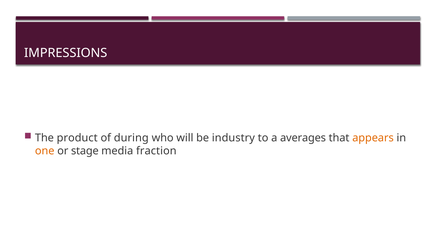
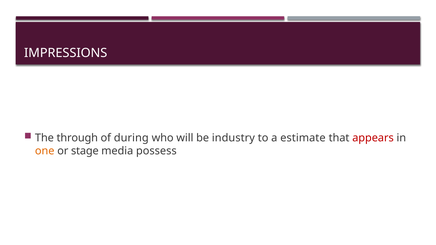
product: product -> through (77, 138)
averages: averages -> estimate (303, 138)
appears colour: orange -> red (373, 138)
fraction: fraction -> possess (156, 151)
